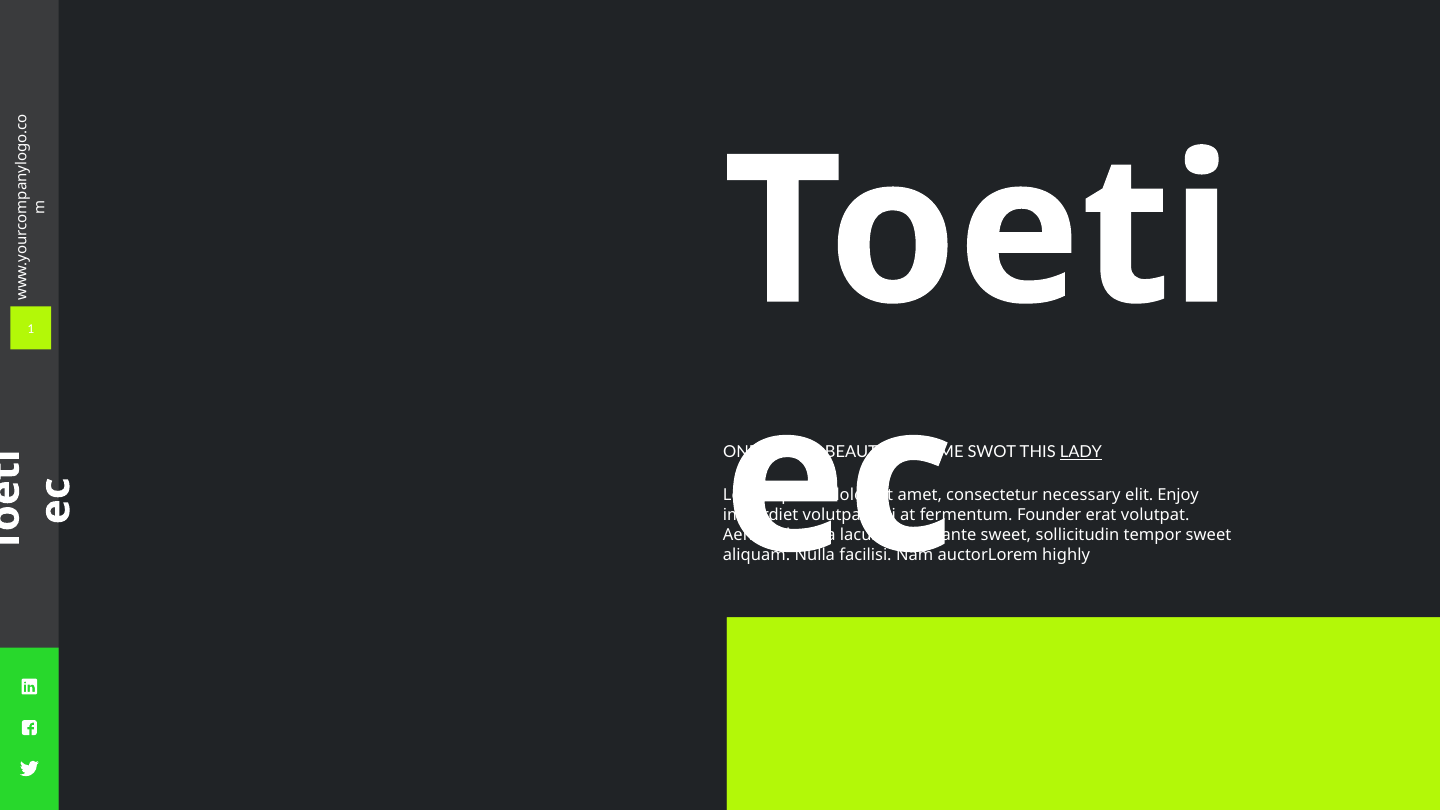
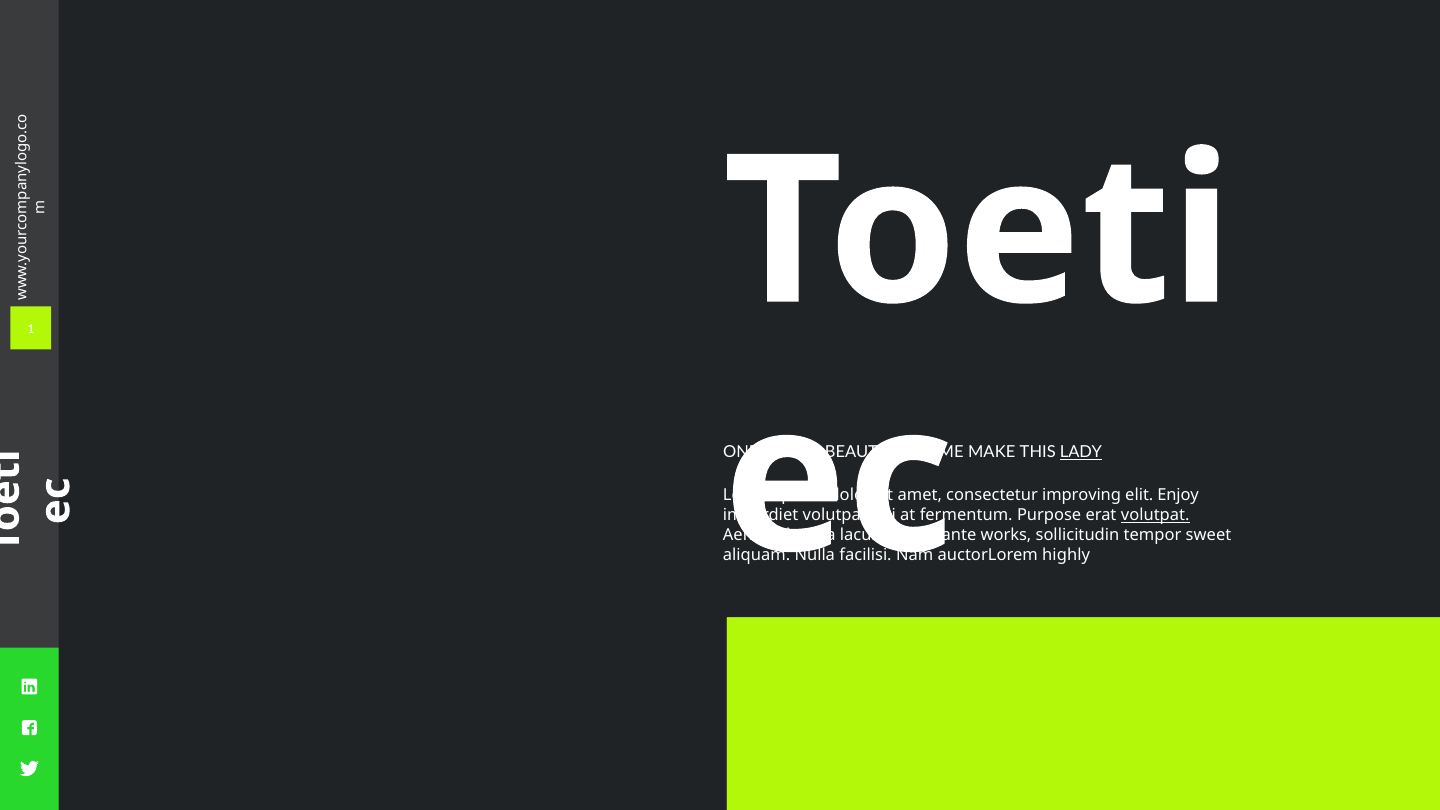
SWOT: SWOT -> MAKE (992, 452)
necessary: necessary -> improving (1082, 495)
Founder: Founder -> Purpose (1049, 515)
volutpat underline: none -> present (1155, 515)
ante sweet: sweet -> works (1006, 535)
